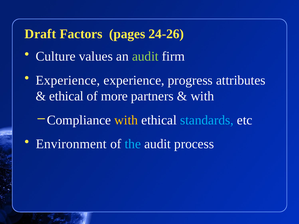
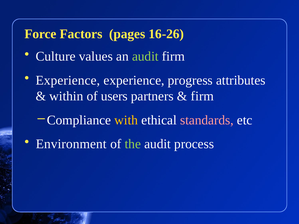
Draft: Draft -> Force (40, 34)
24-26: 24-26 -> 16-26 (166, 34)
ethical: ethical -> within (66, 96)
more: more -> users (114, 96)
with: with -> firm (202, 96)
standards colour: light blue -> pink (207, 120)
the colour: light blue -> light green (133, 144)
